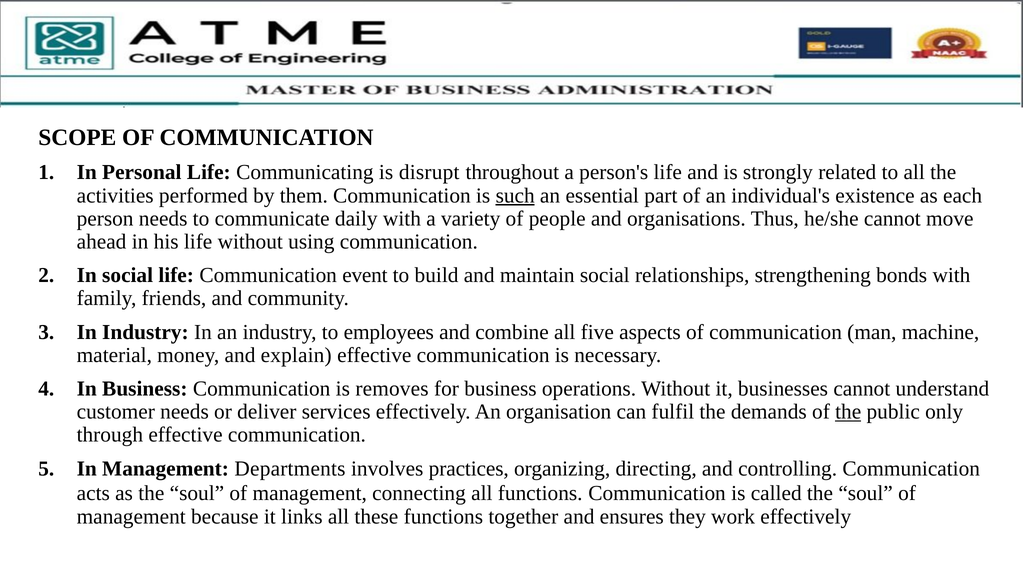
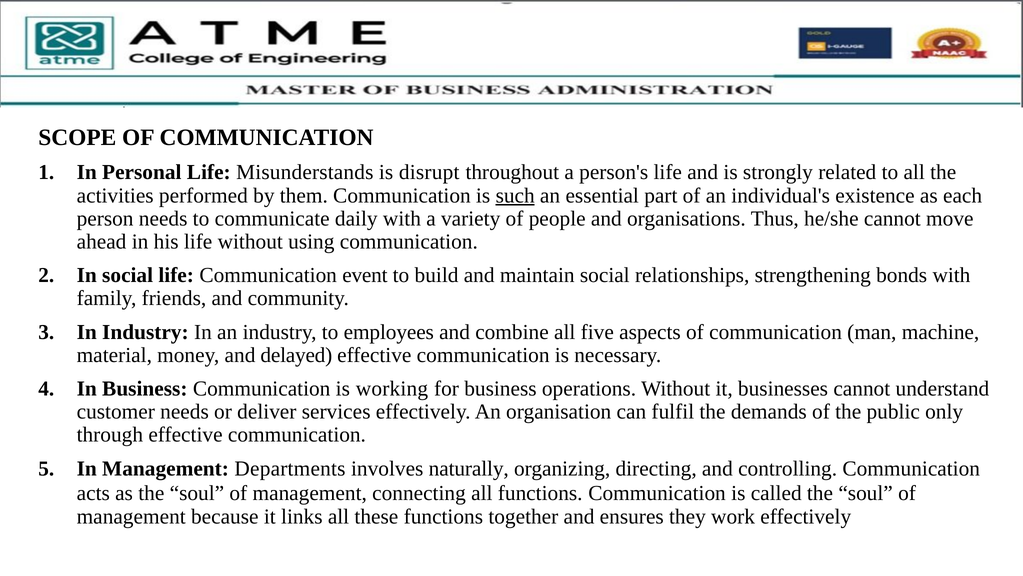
Communicating: Communicating -> Misunderstands (305, 172)
explain: explain -> delayed (296, 355)
removes: removes -> working (392, 388)
the underline: present -> none (848, 411)
practices: practices -> naturally (469, 468)
